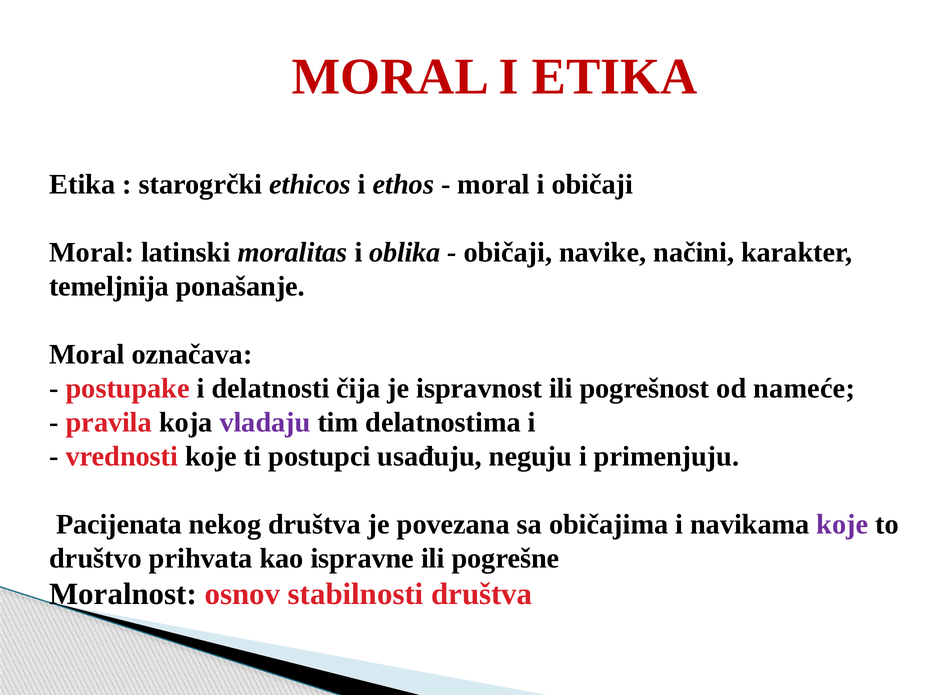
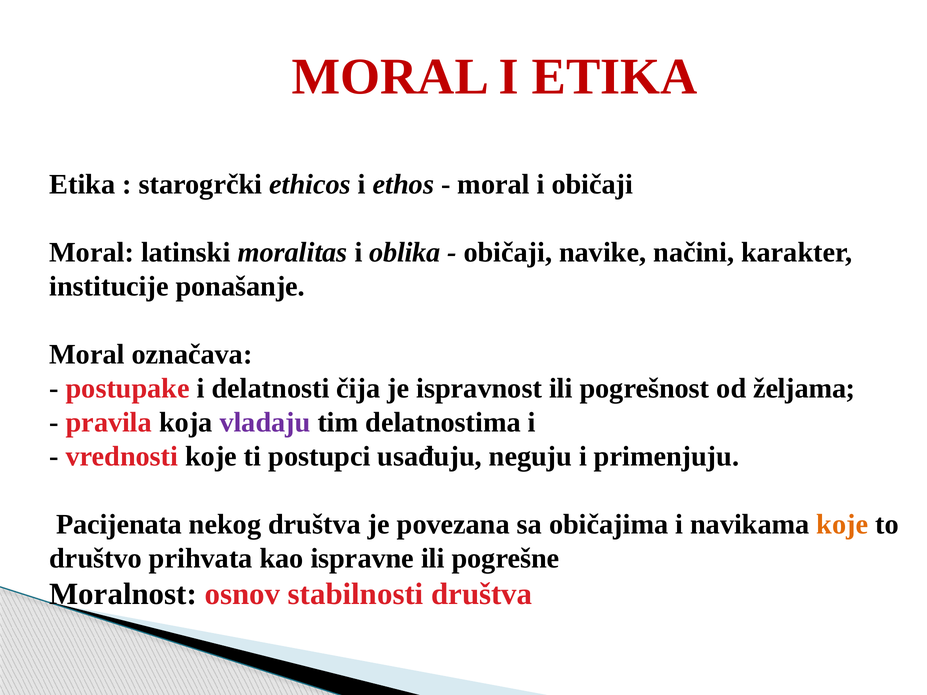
temeljnija: temeljnija -> institucije (109, 287)
nameće: nameće -> željama (804, 389)
koje colour: purple -> orange (842, 524)
